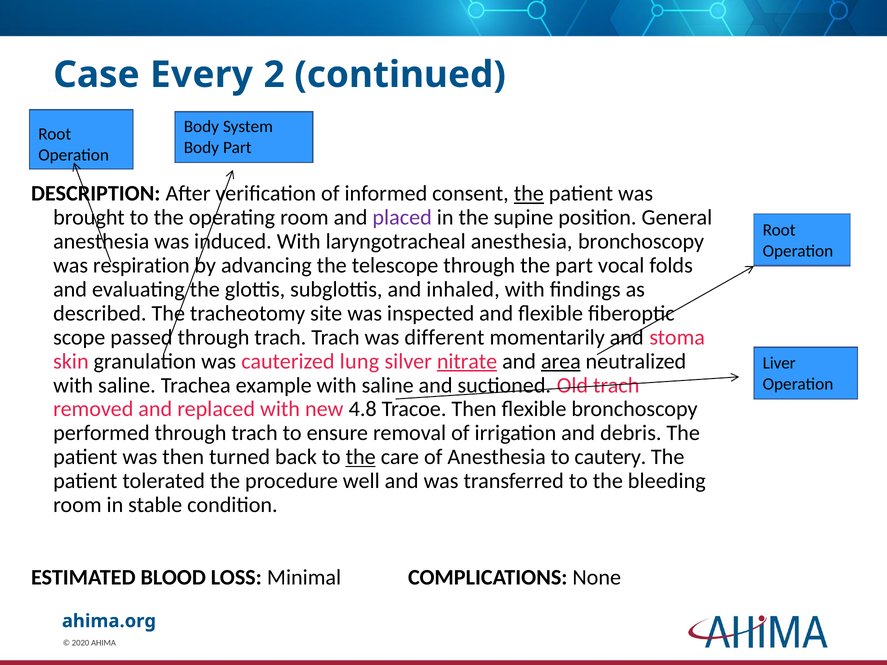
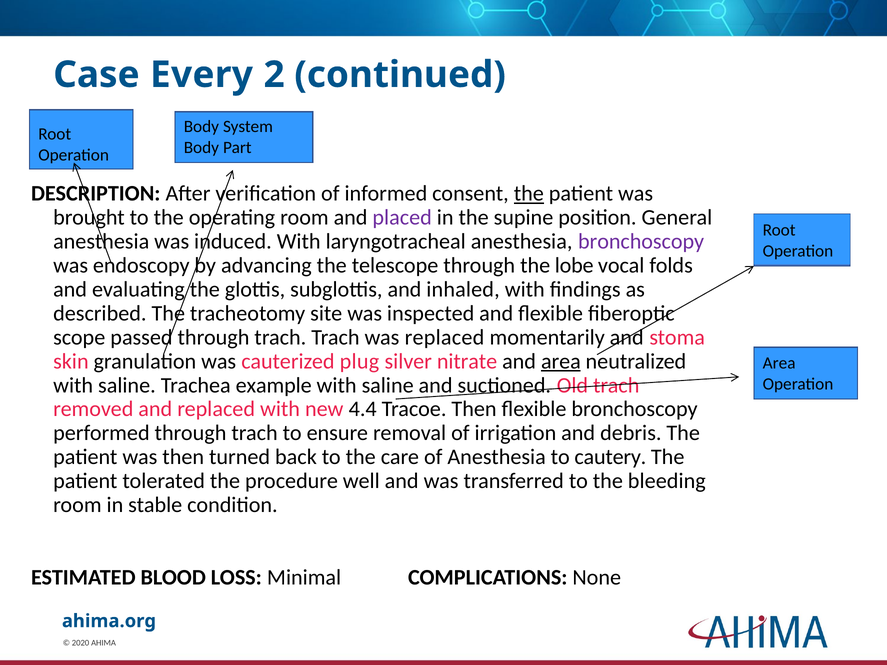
bronchoscopy colour: black -> purple (641, 242)
respiration: respiration -> endoscopy (141, 266)
the part: part -> lobe (574, 266)
was different: different -> replaced (444, 337)
lung: lung -> plug (359, 361)
nitrate underline: present -> none (467, 361)
Liver: Liver -> Area (779, 363)
4.8: 4.8 -> 4.4 (363, 409)
the underline: present -> none (361, 457)
